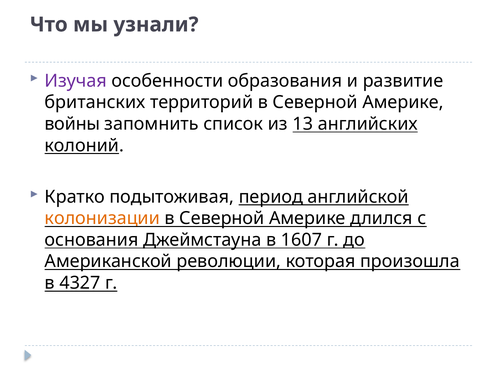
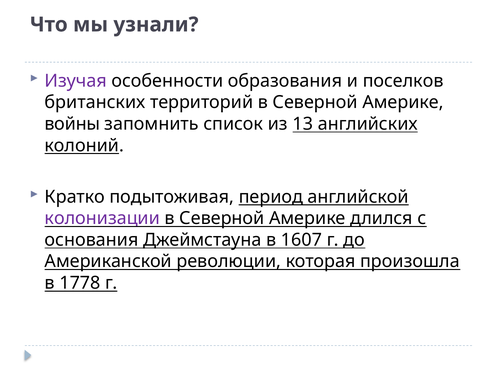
развитие: развитие -> поселков (403, 81)
колонизации colour: orange -> purple (102, 218)
4327: 4327 -> 1778 (80, 283)
